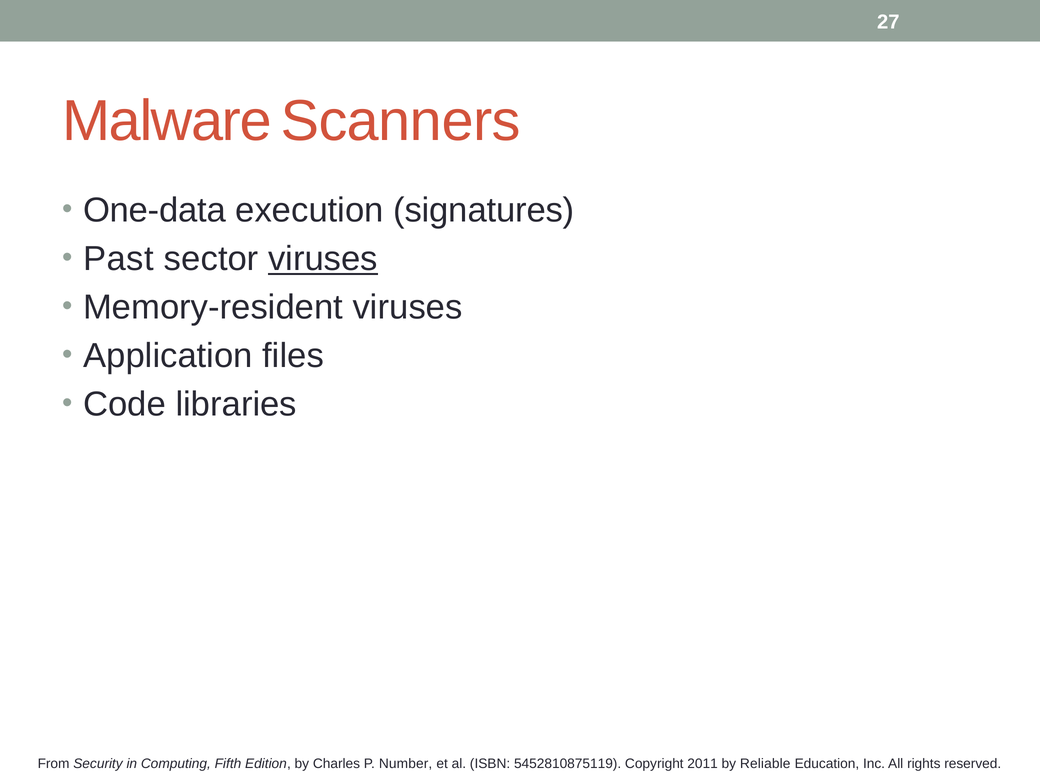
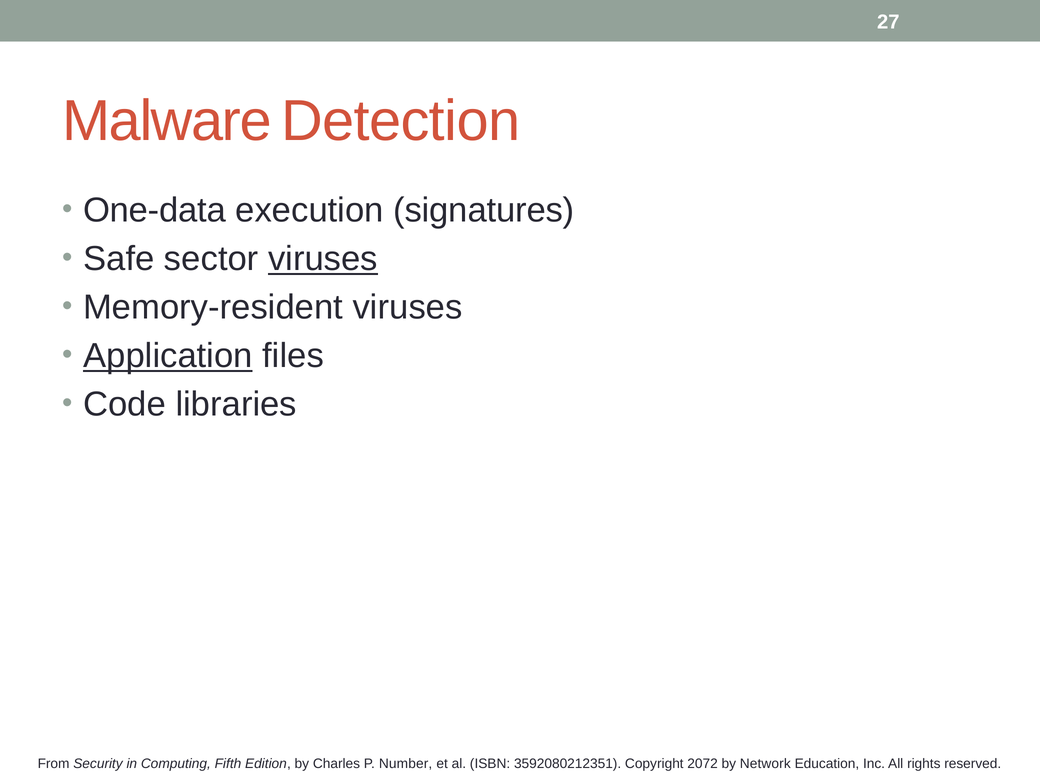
Scanners: Scanners -> Detection (401, 121)
Past: Past -> Safe (119, 259)
Application underline: none -> present (168, 356)
5452810875119: 5452810875119 -> 3592080212351 (568, 764)
2011: 2011 -> 2072 (703, 764)
Reliable: Reliable -> Network (765, 764)
